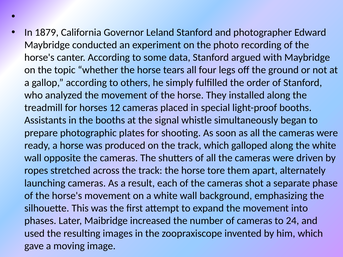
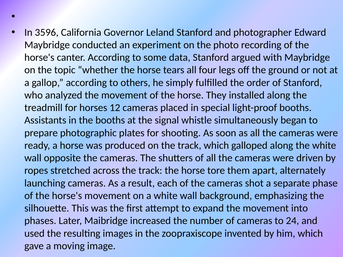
1879: 1879 -> 3596 (47, 32)
